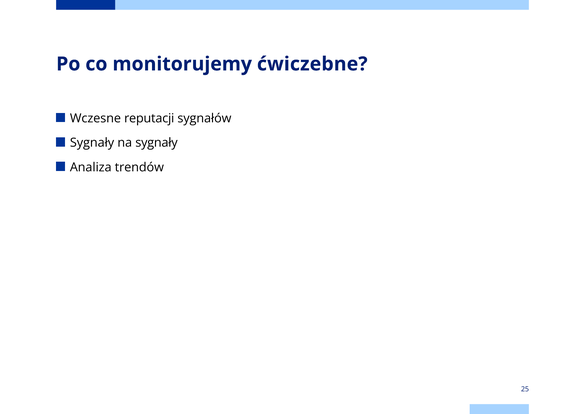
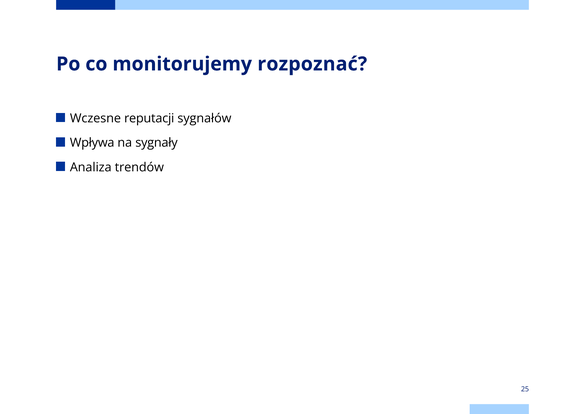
ćwiczebne: ćwiczebne -> rozpoznać (312, 64)
Sygnały: Sygnały -> Wpływa (92, 143)
